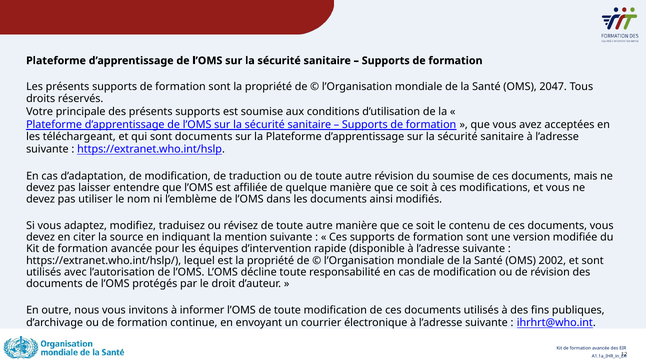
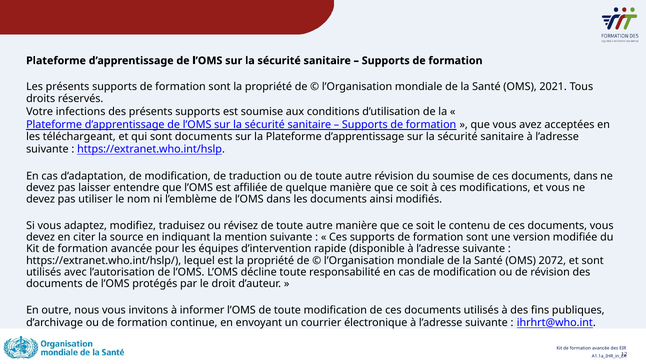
2047: 2047 -> 2021 (553, 87)
principale: principale -> infections (81, 112)
documents mais: mais -> dans (586, 176)
2002: 2002 -> 2072 (552, 260)
